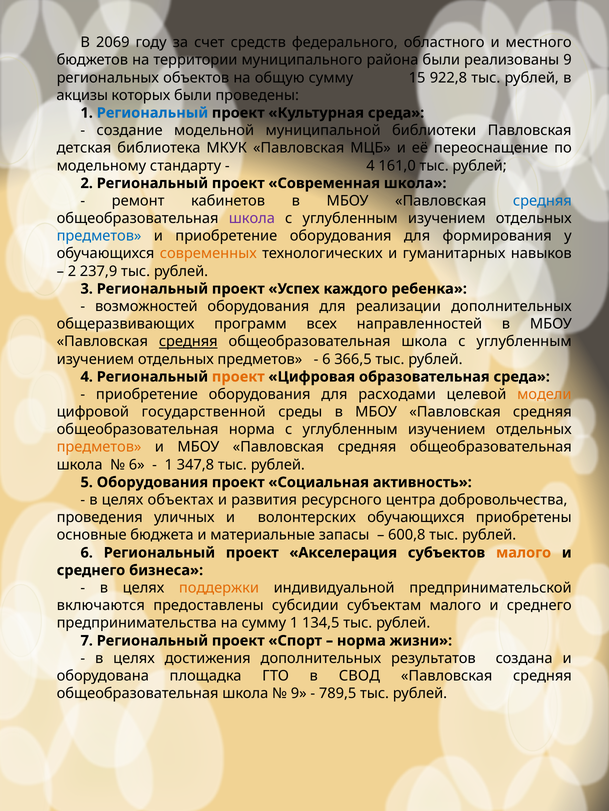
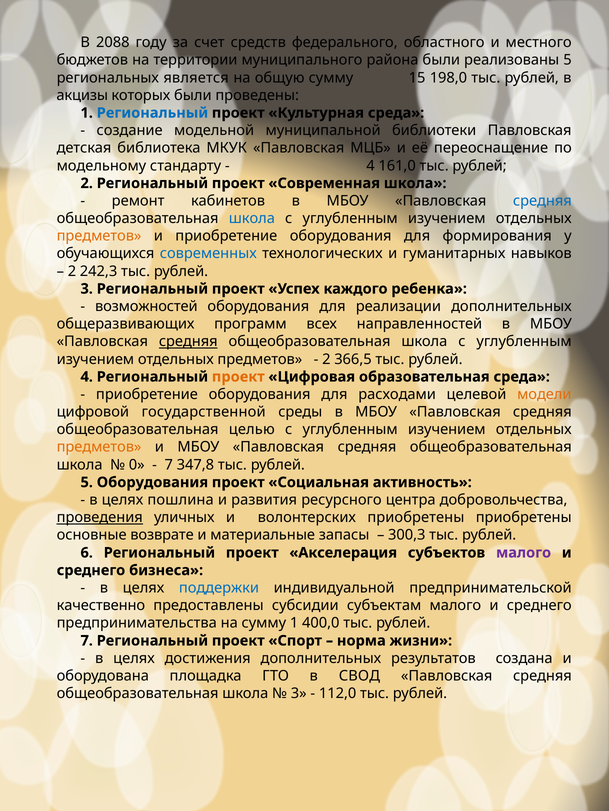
2069: 2069 -> 2088 (113, 43)
реализованы 9: 9 -> 5 (567, 60)
объектов: объектов -> является (196, 78)
922,8: 922,8 -> 198,0 (448, 78)
школа colour: purple -> blue (252, 219)
предметов colour: blue -> orange (99, 236)
современных colour: orange -> blue (208, 254)
237,9: 237,9 -> 242,3 (99, 272)
6: 6 -> 2 (326, 360)
общеобразовательная норма: норма -> целью (252, 430)
6: 6 -> 0 (137, 465)
1: 1 -> 7 (169, 465)
объектах: объектах -> пошлина (181, 501)
проведения underline: none -> present (100, 518)
волонтерских обучающихся: обучающихся -> приобретены (416, 518)
бюджета: бюджета -> возврате (162, 536)
600,8: 600,8 -> 300,3 (407, 536)
малого colour: orange -> purple (524, 553)
поддержки colour: orange -> blue (219, 589)
включаются: включаются -> качественно (101, 606)
134,5: 134,5 -> 400,0 (321, 624)
9: 9 -> 3 (299, 694)
789,5: 789,5 -> 112,0 (338, 694)
